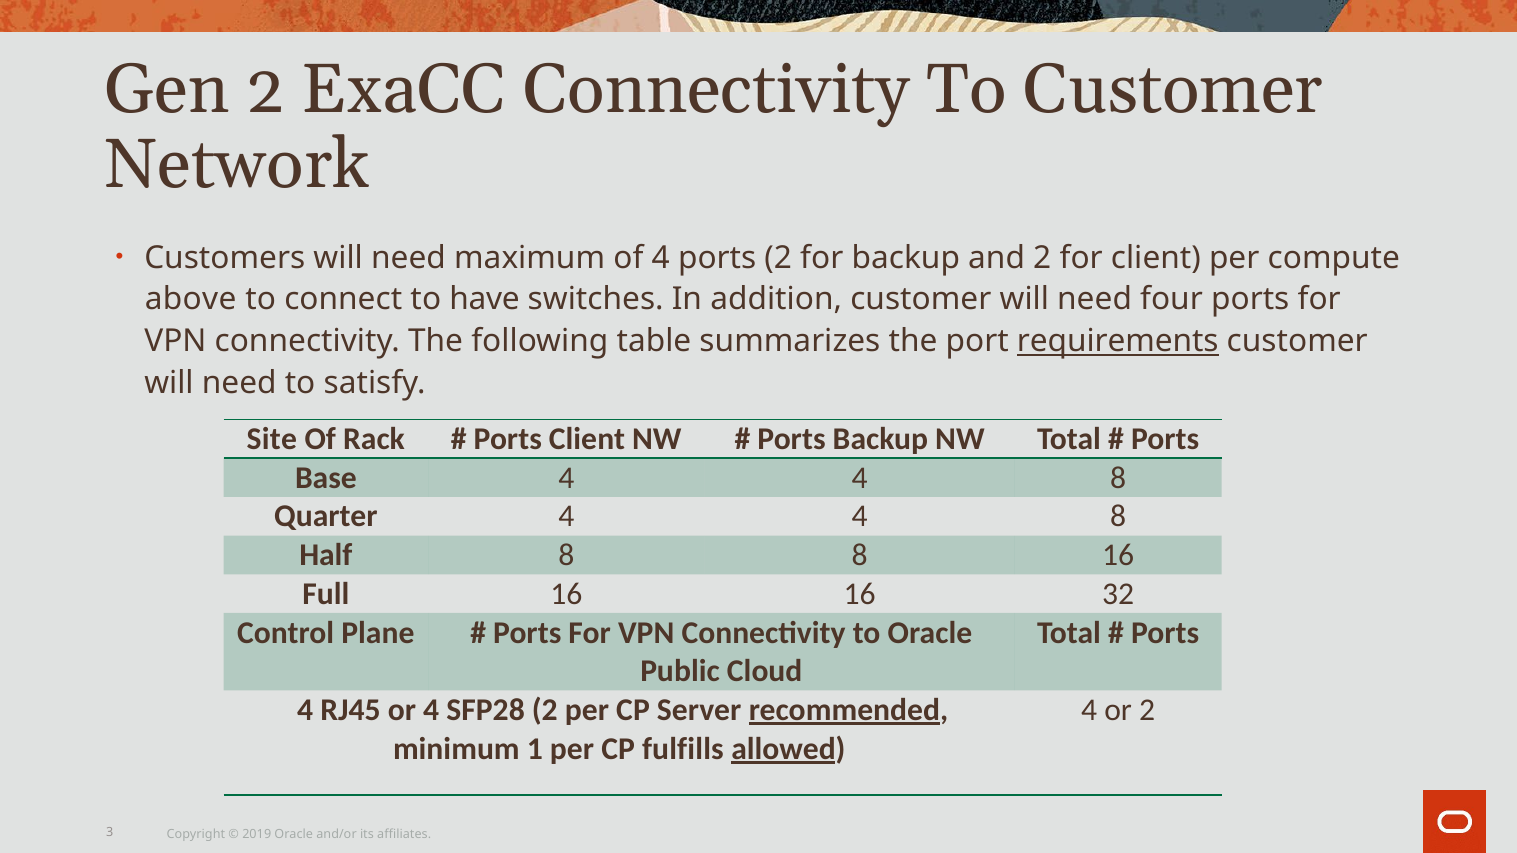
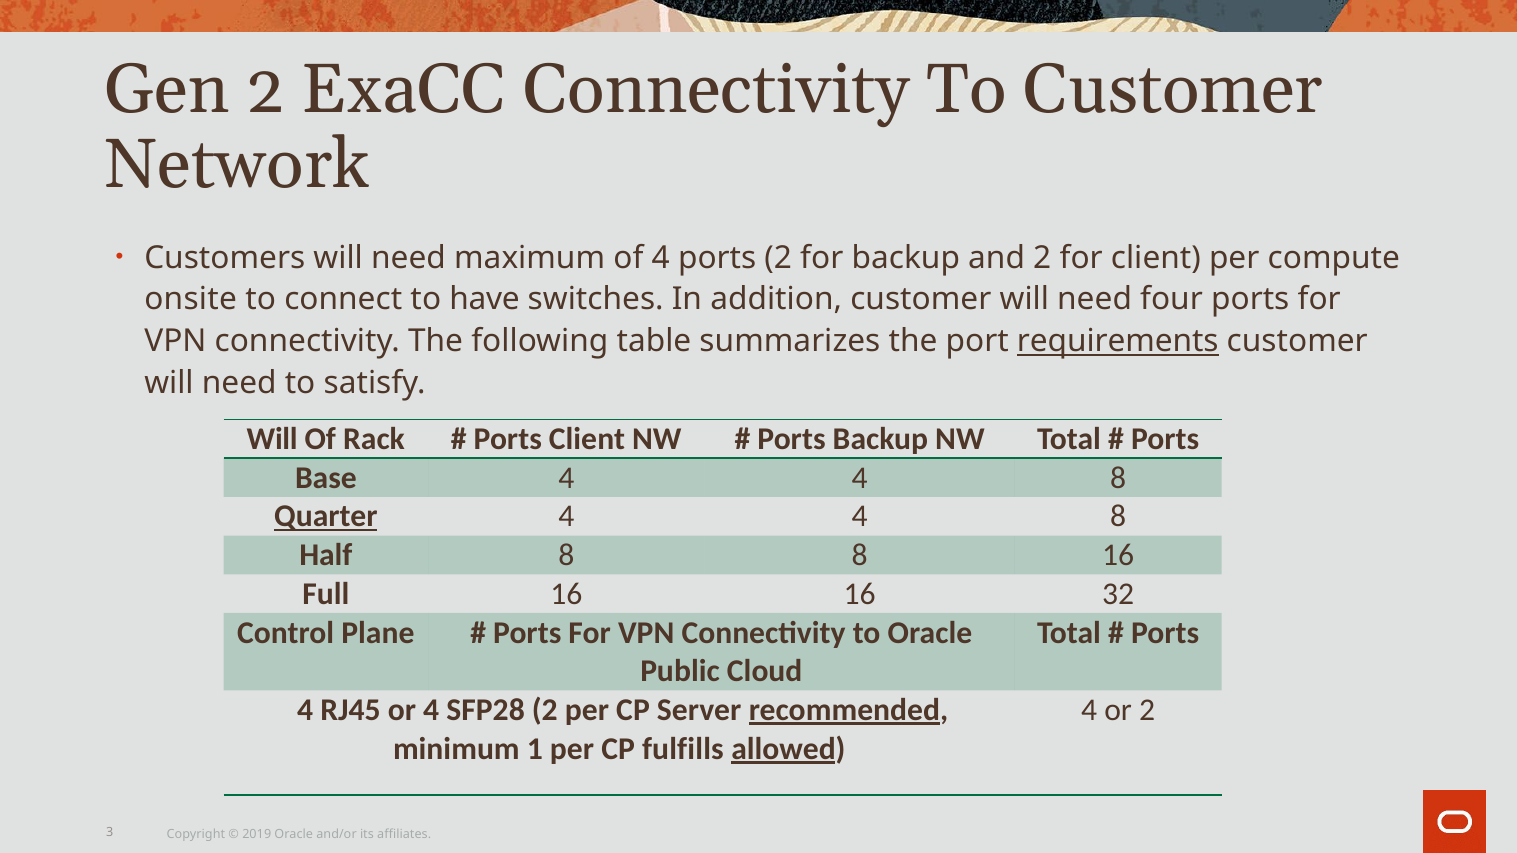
above: above -> onsite (191, 300)
Site: Site -> Will (272, 439)
Quarter underline: none -> present (326, 517)
